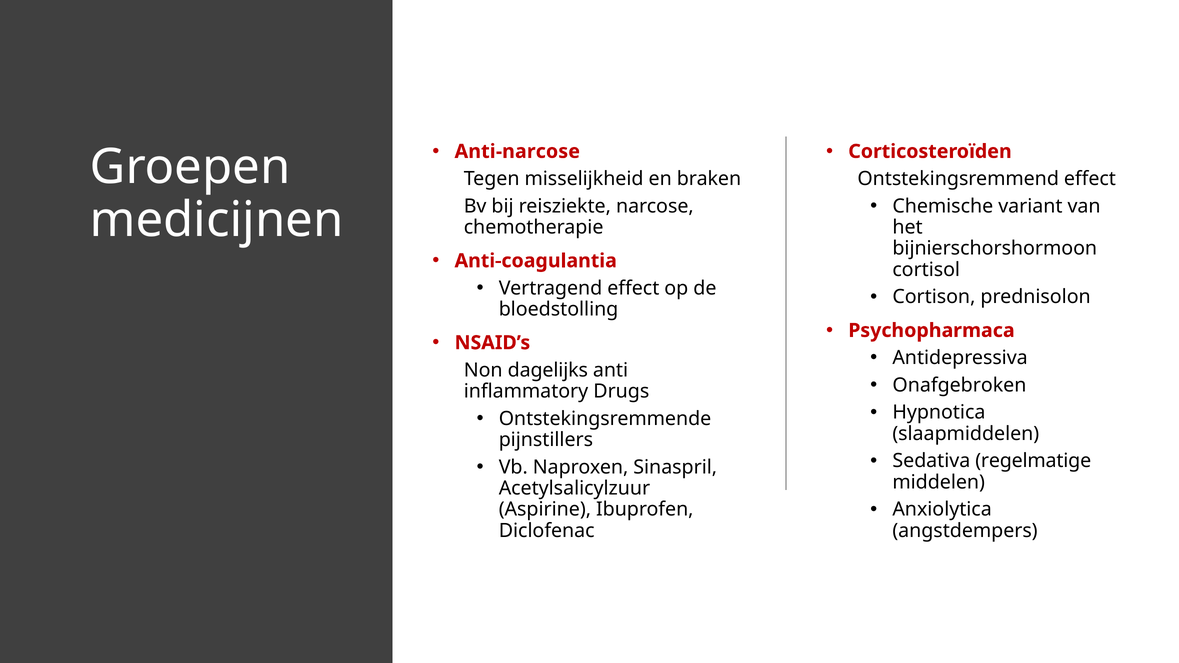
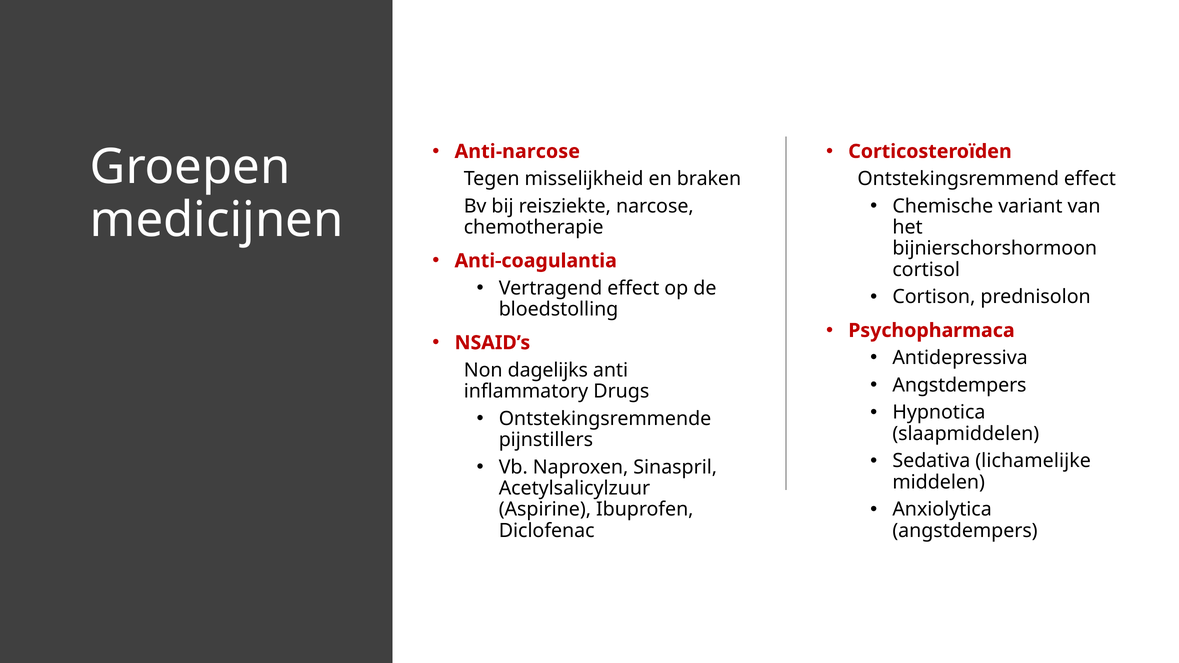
Onafgebroken: Onafgebroken -> Angstdempers (959, 385)
regelmatige: regelmatige -> lichamelijke (1033, 461)
